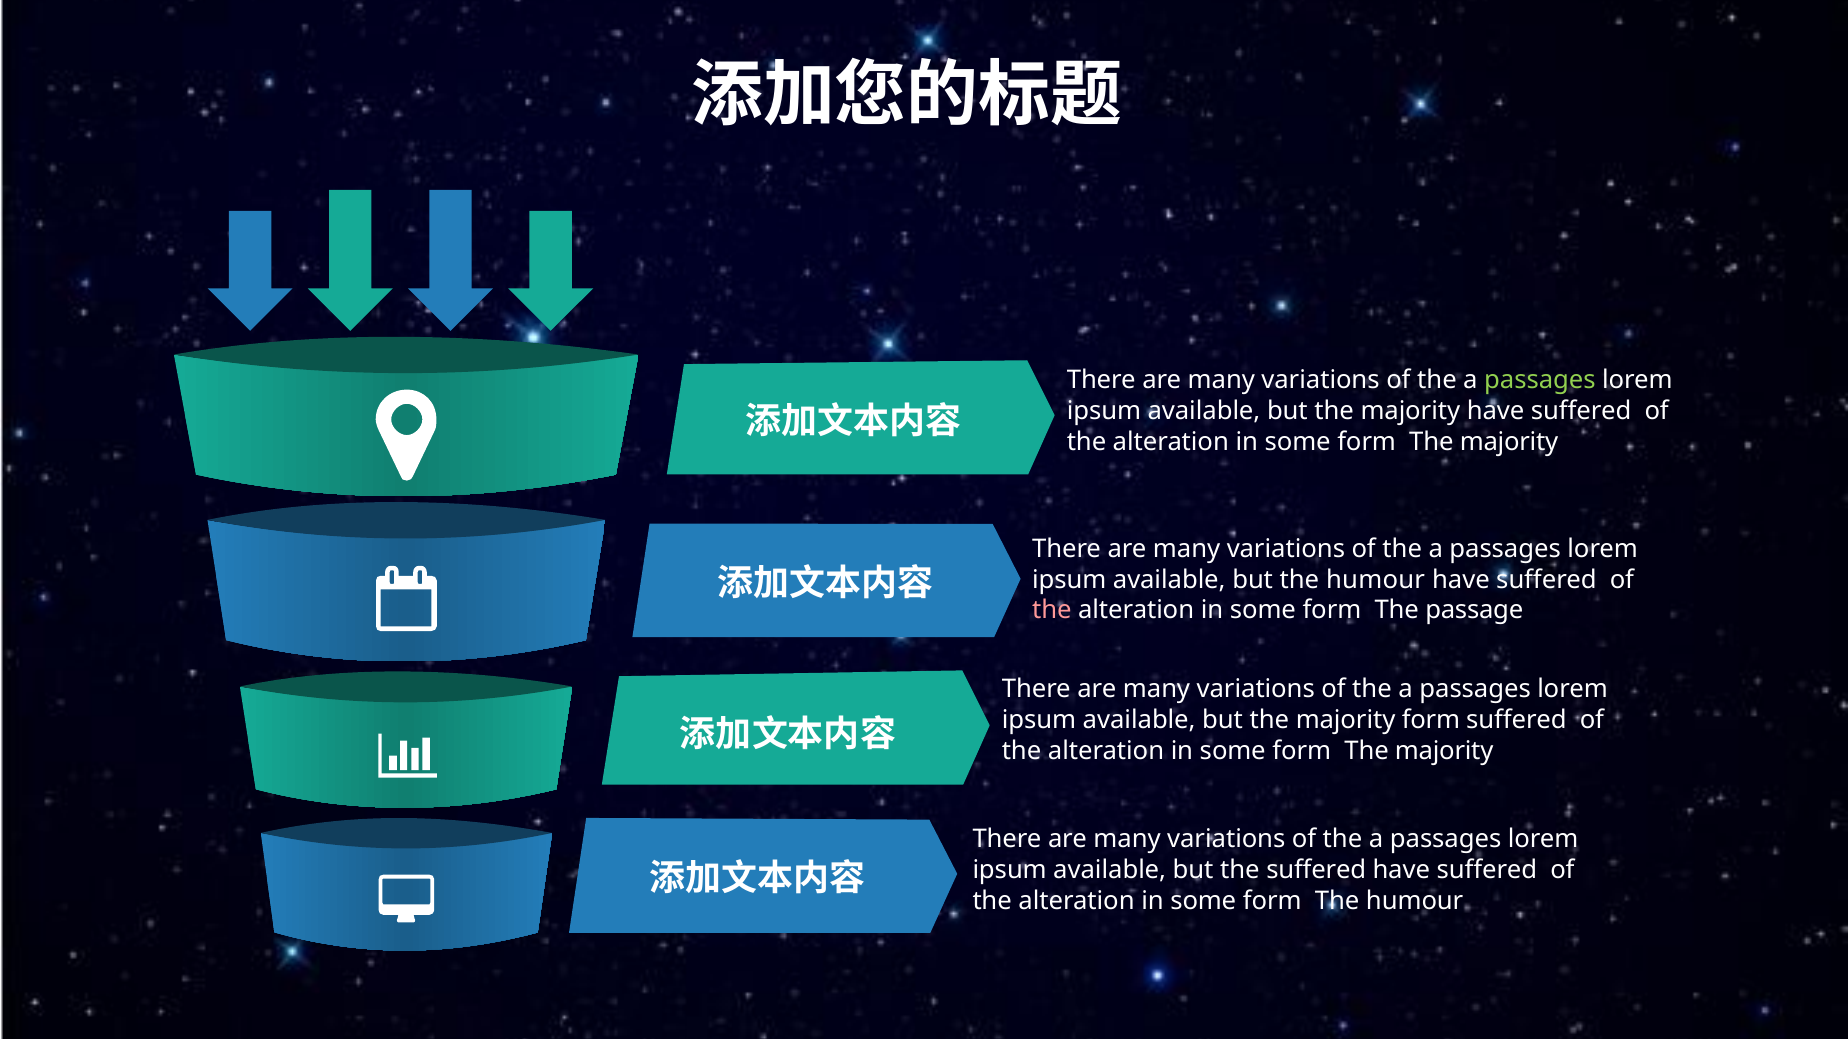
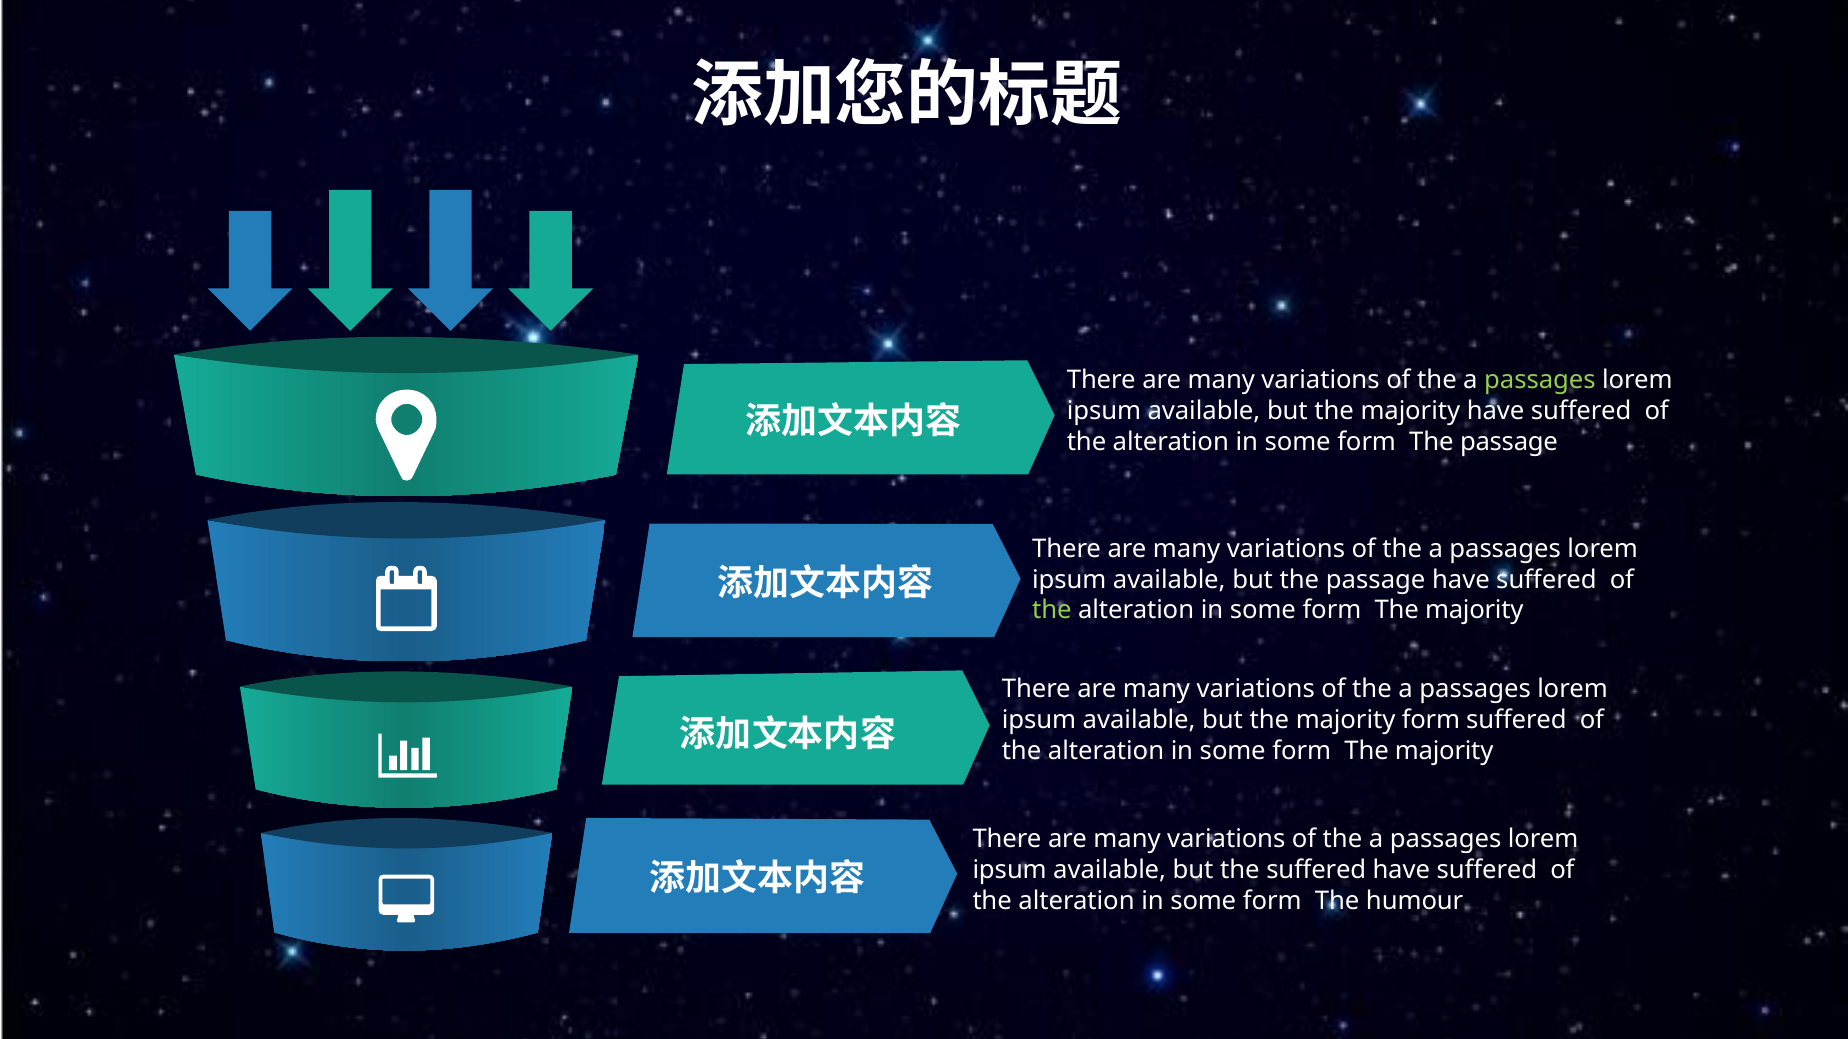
majority: majority -> passage (1509, 442)
but the humour: humour -> passage (1376, 580)
the colour: pink -> light green (1052, 611)
passage: passage -> majority (1474, 611)
